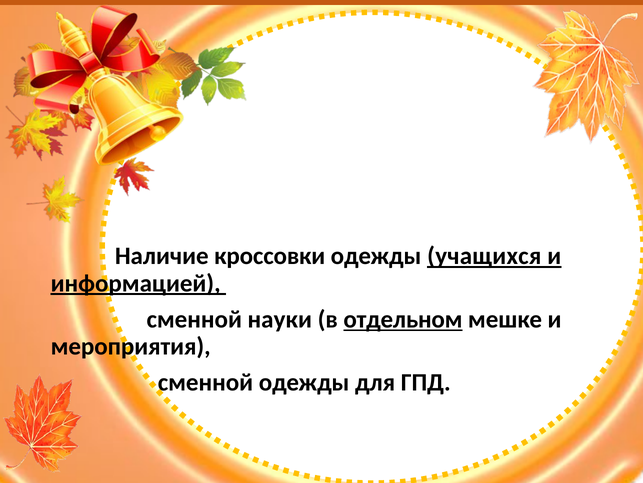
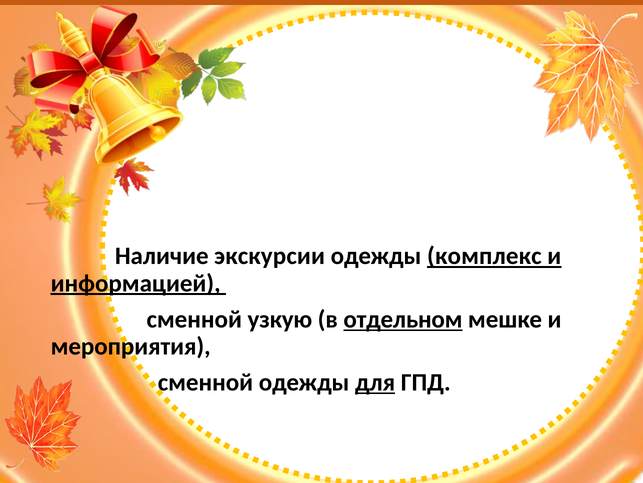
кроссовки: кроссовки -> экскурсии (270, 256)
учащихся: учащихся -> комплекс (484, 256)
науки: науки -> узкую (280, 319)
для underline: none -> present (375, 382)
